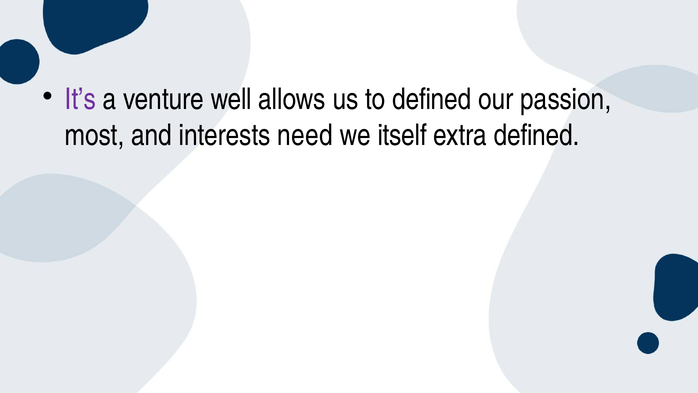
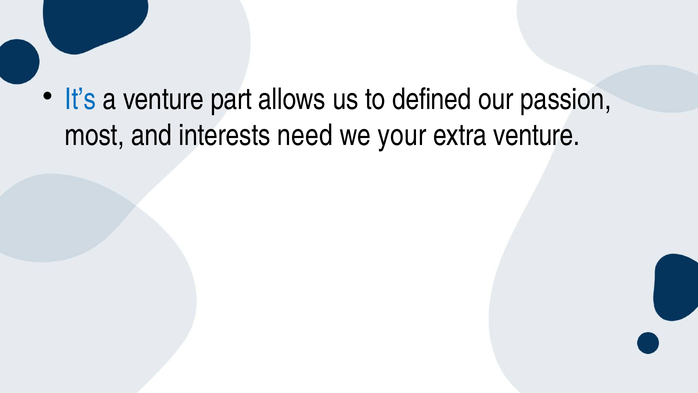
It’s colour: purple -> blue (80, 99)
well: well -> part (231, 99)
itself: itself -> your (402, 135)
extra defined: defined -> venture (537, 135)
